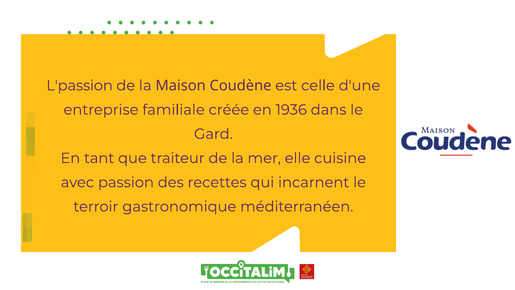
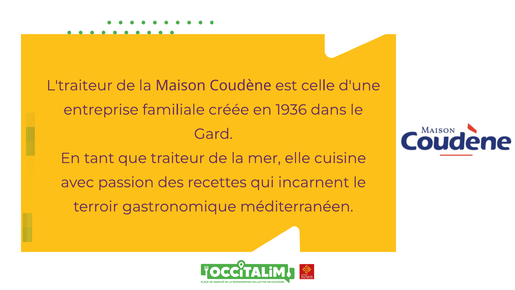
L'passion: L'passion -> L'traiteur (80, 85)
